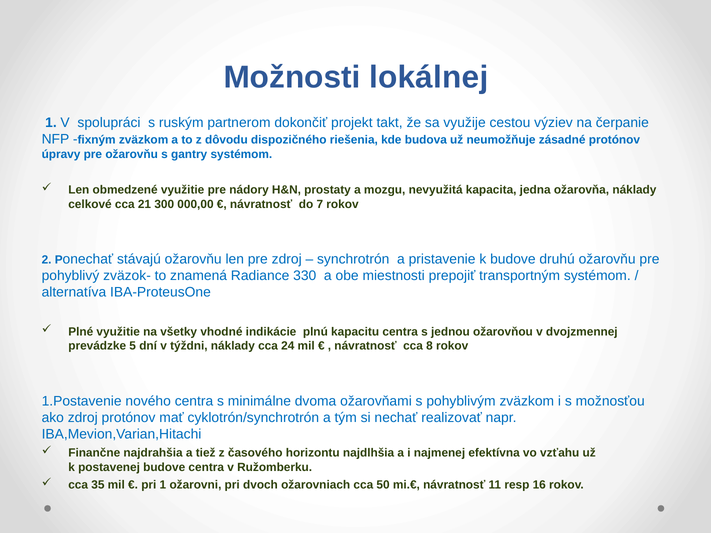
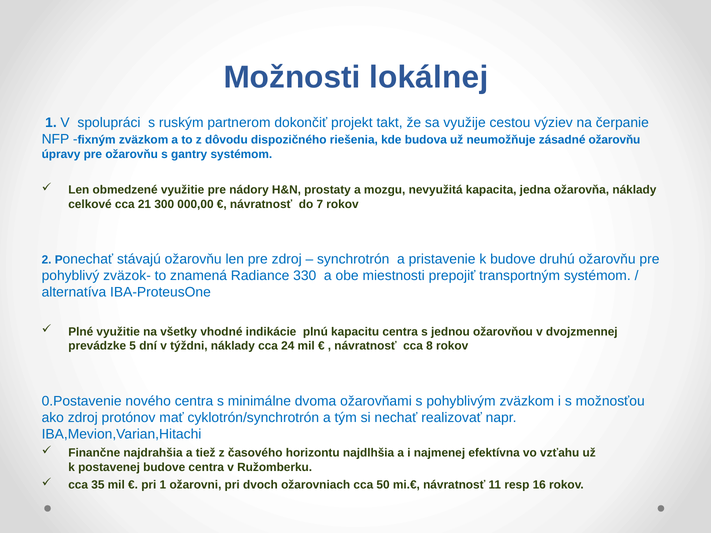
zásadné protónov: protónov -> ožarovňu (614, 140)
1.Postavenie: 1.Postavenie -> 0.Postavenie (82, 401)
